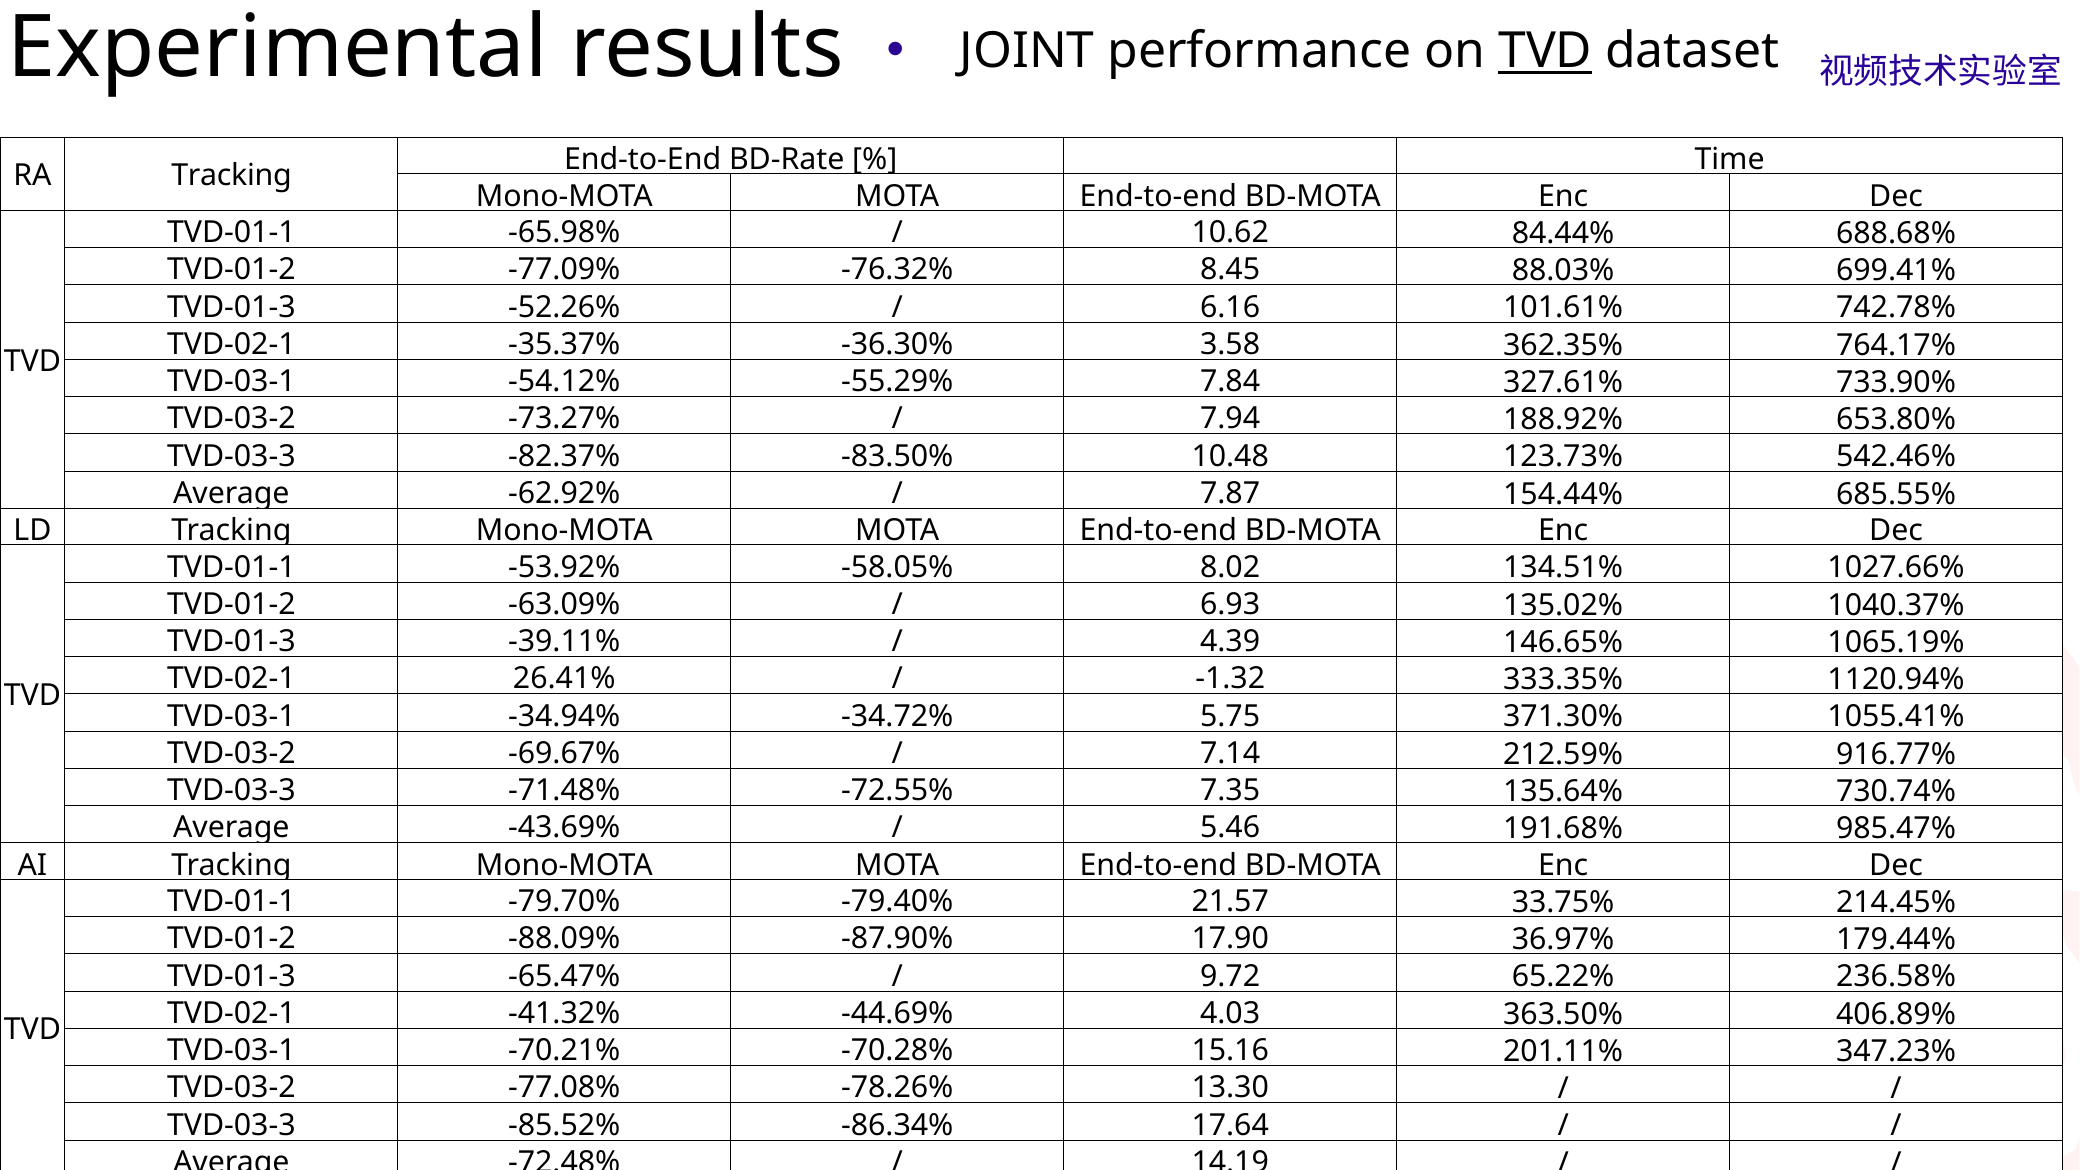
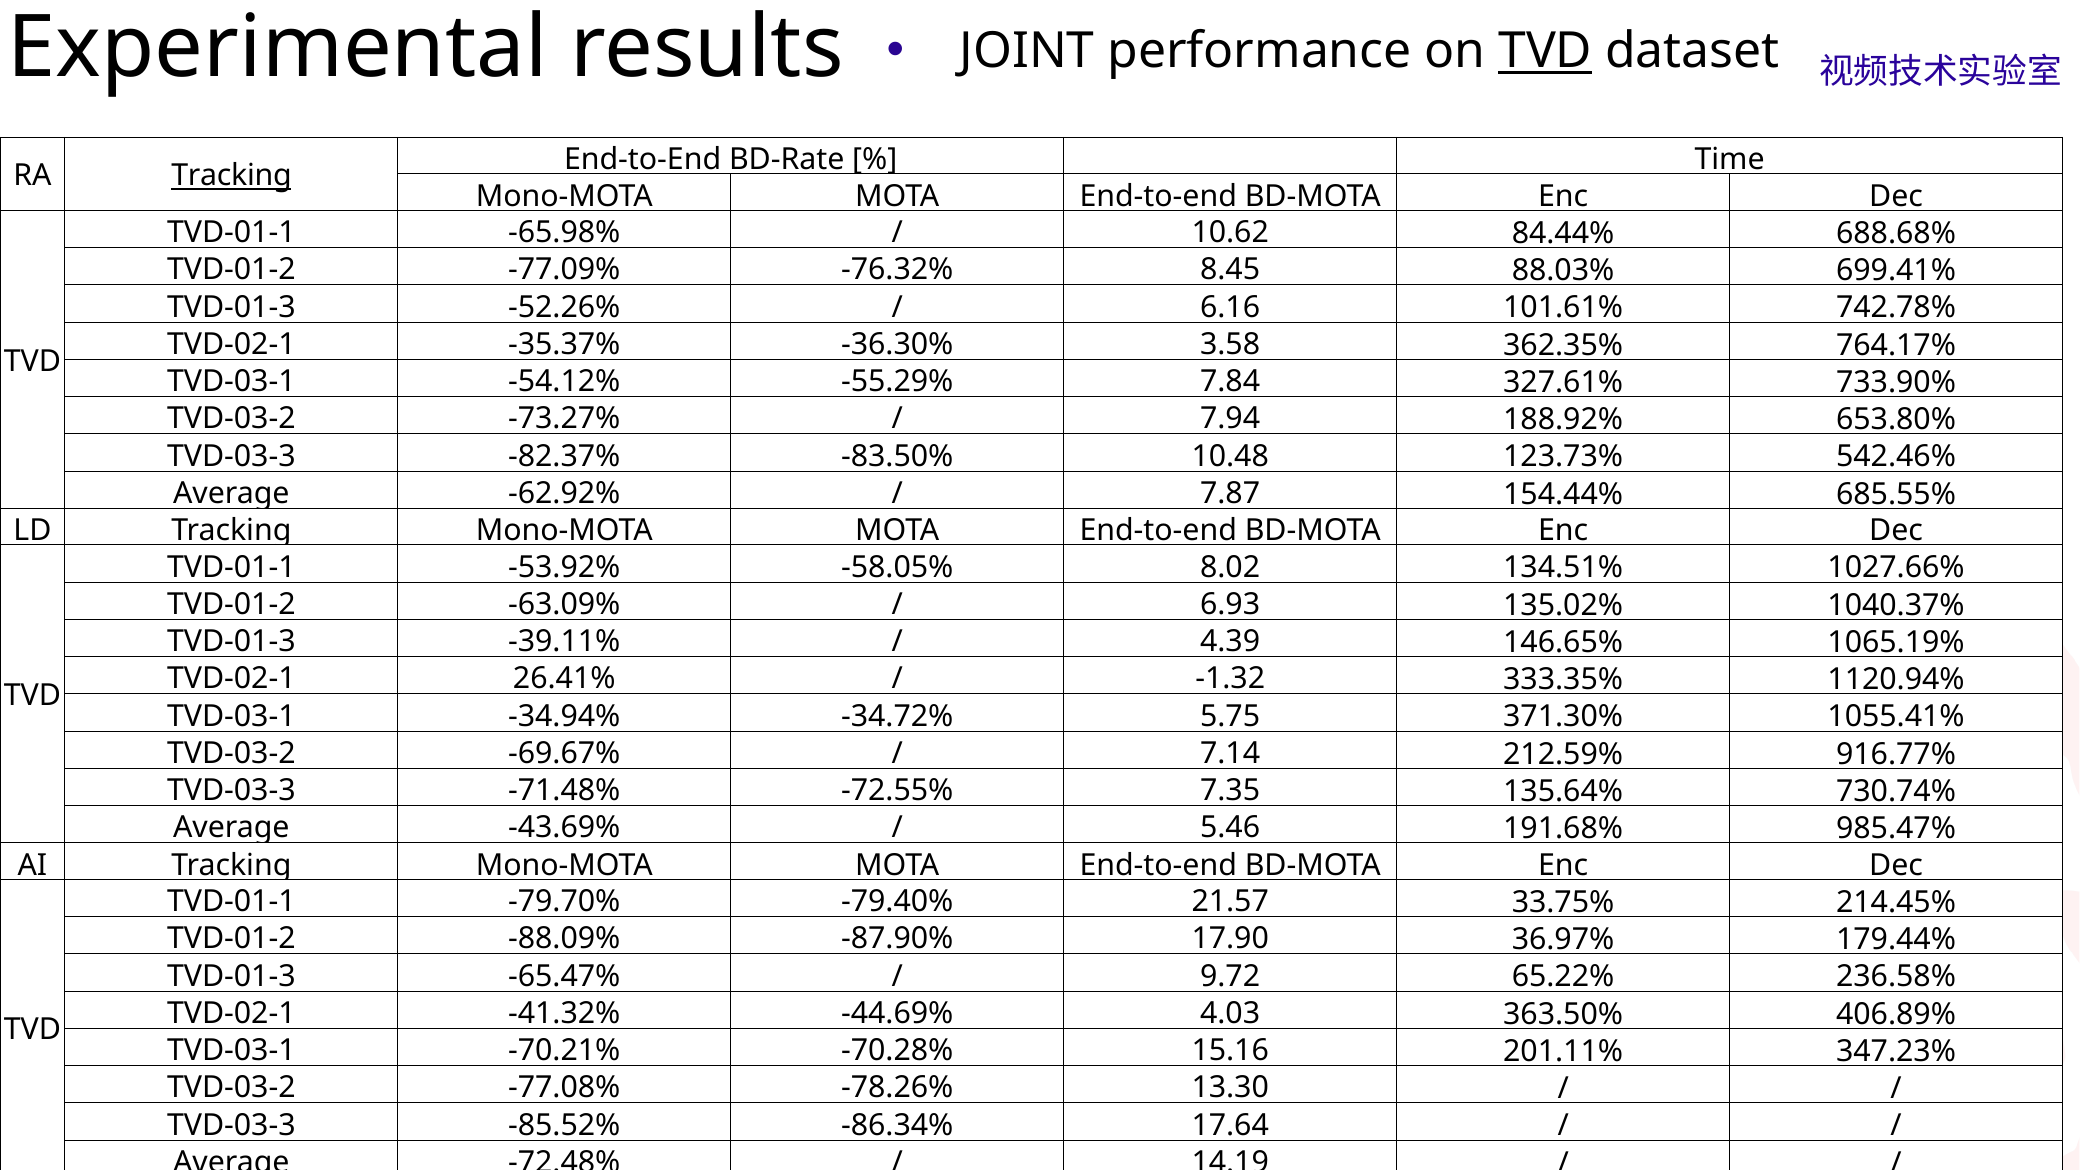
Tracking underline: none -> present (232, 176)
